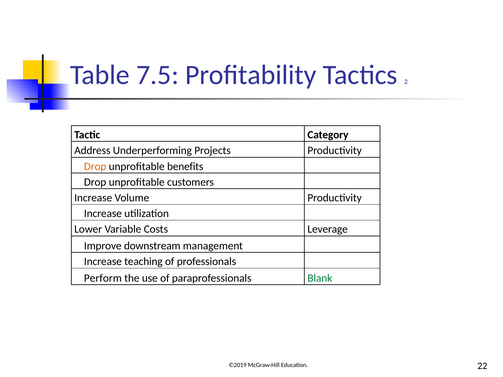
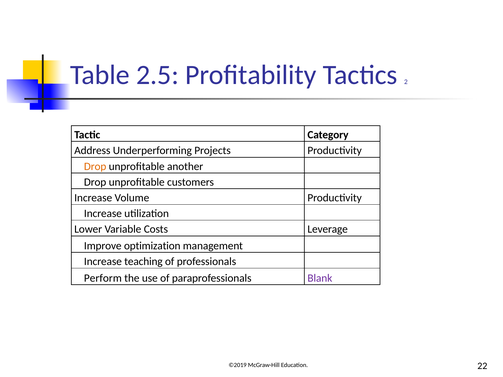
7.5: 7.5 -> 2.5 (157, 75)
benefits: benefits -> another (185, 166)
downstream: downstream -> optimization (152, 246)
Blank colour: green -> purple (320, 278)
